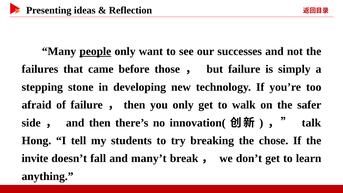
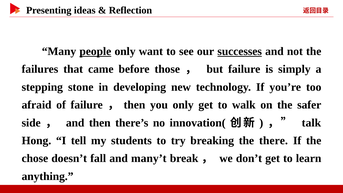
successes underline: none -> present (240, 51)
chose: chose -> there (274, 141)
invite: invite -> chose (35, 158)
